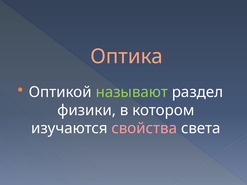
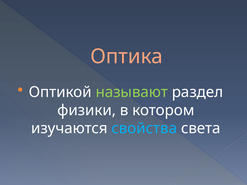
свойства colour: pink -> light blue (144, 128)
